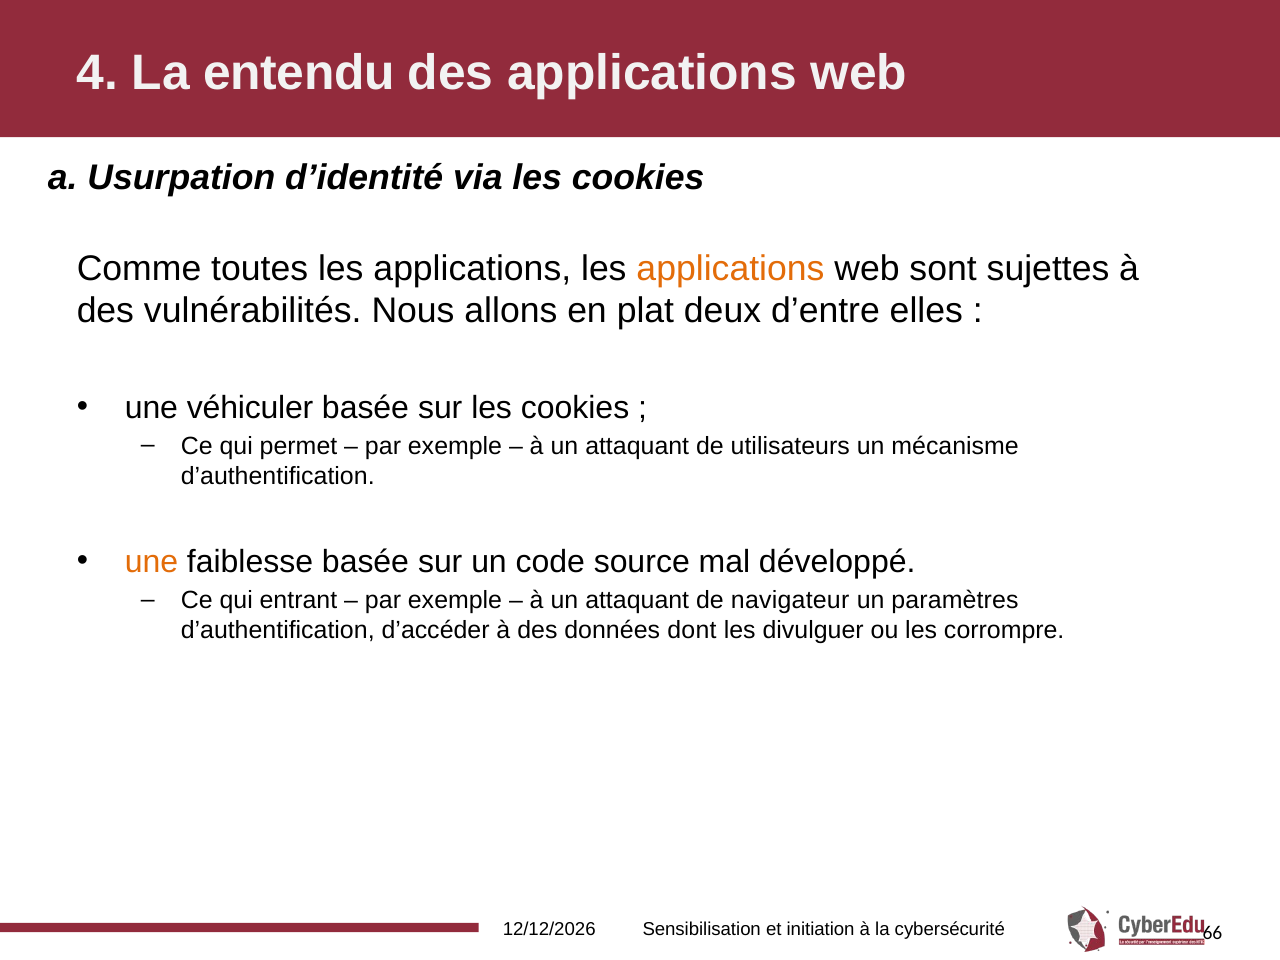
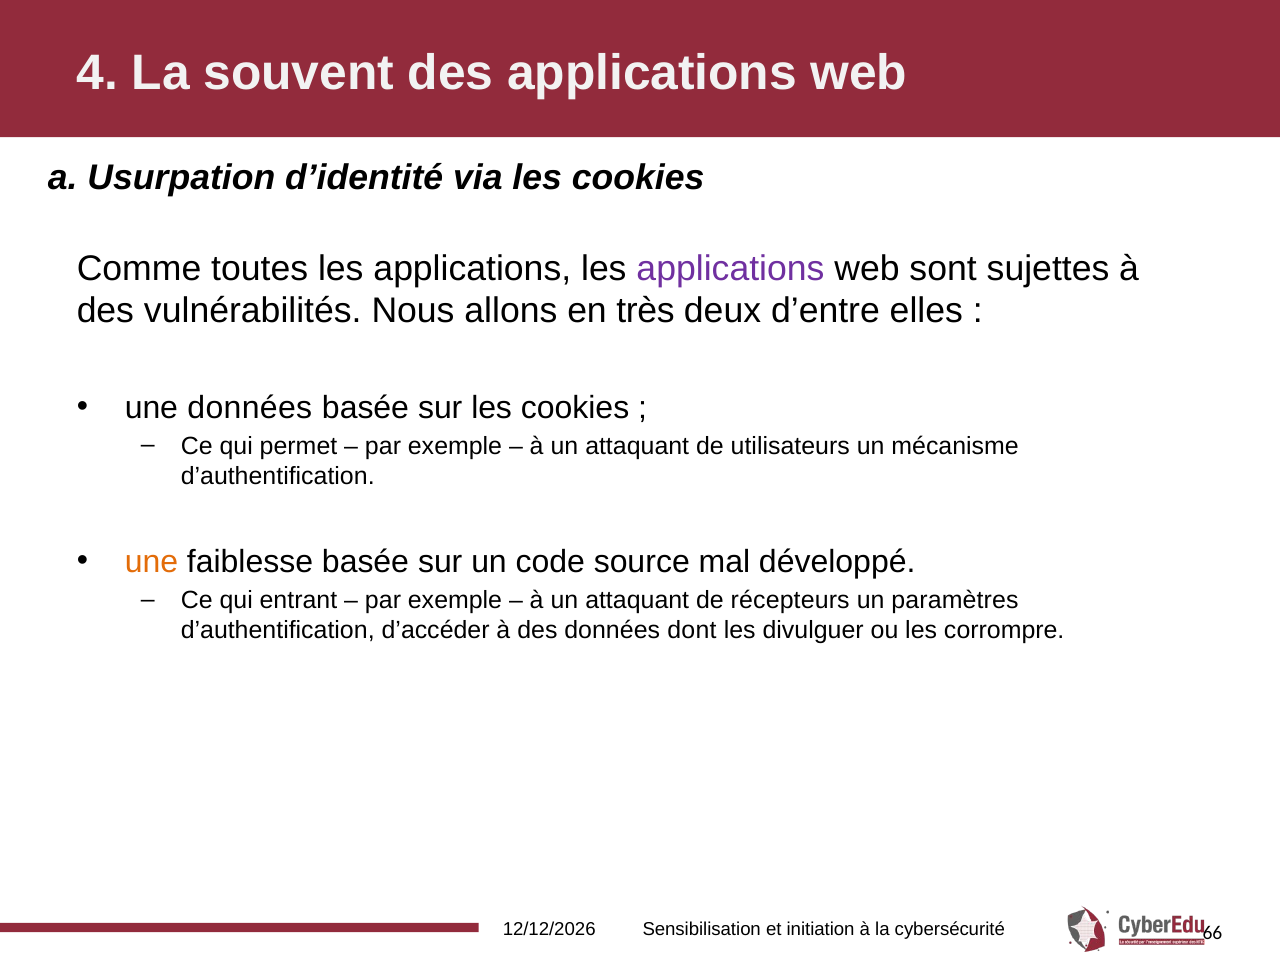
entendu: entendu -> souvent (299, 73)
applications colour: orange -> purple (730, 268)
plat: plat -> très (646, 311)
une véhiculer: véhiculer -> données (250, 407)
navigateur: navigateur -> récepteurs (790, 600)
